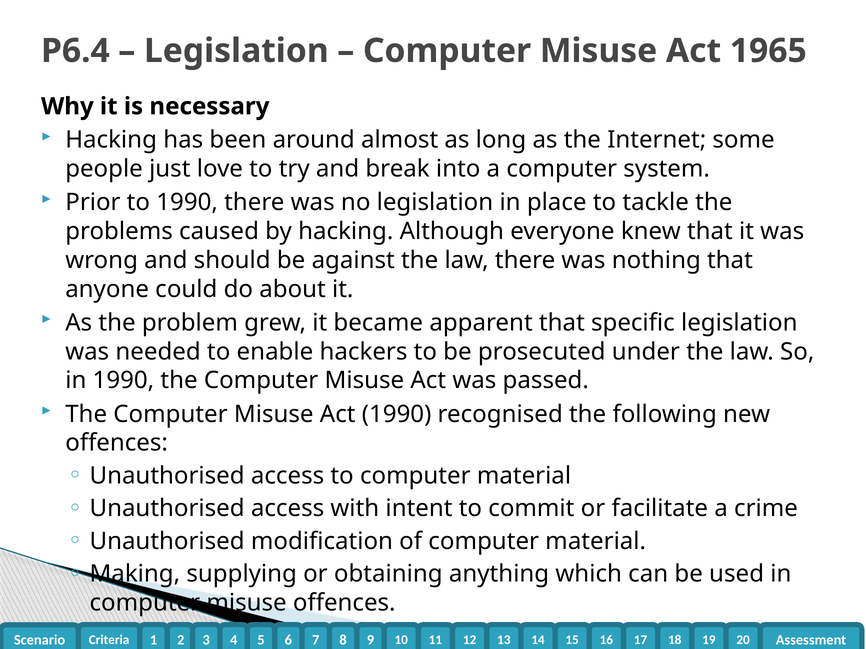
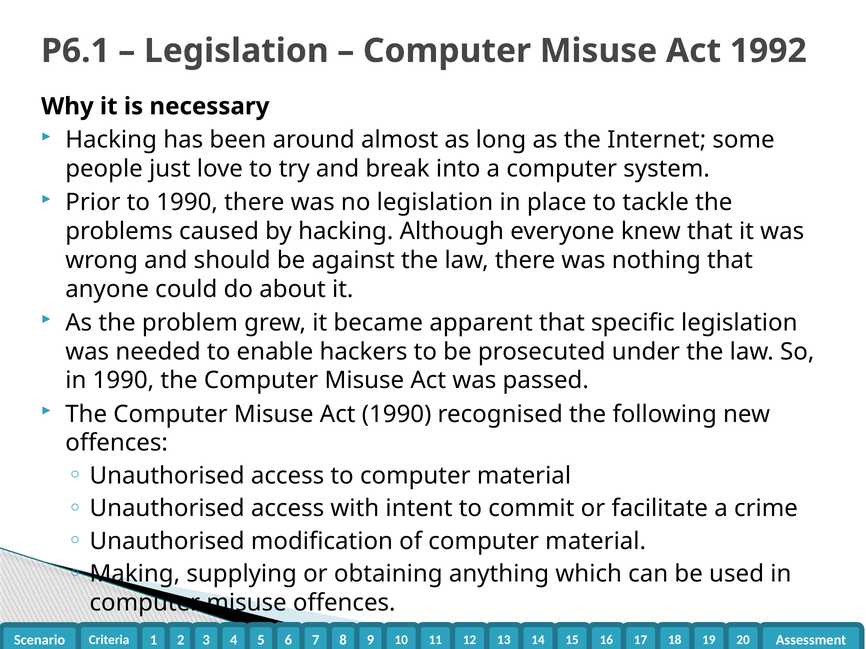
P6.4: P6.4 -> P6.1 (75, 51)
1965: 1965 -> 1992 (768, 51)
